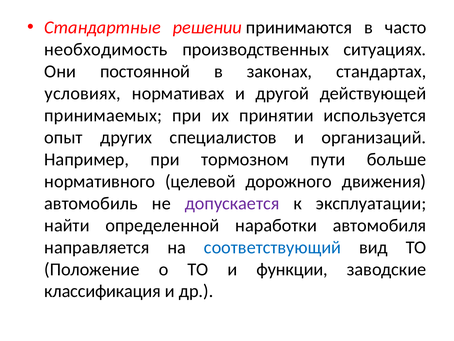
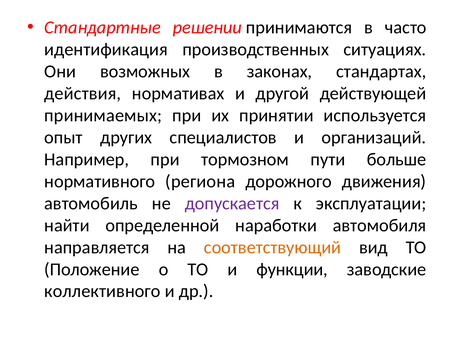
необходимость: необходимость -> идентификация (106, 49)
постоянной: постоянной -> возможных (145, 71)
условиях: условиях -> действия (83, 93)
целевой: целевой -> региона (200, 181)
соответствующий colour: blue -> orange (273, 247)
классификация: классификация -> коллективного (102, 291)
